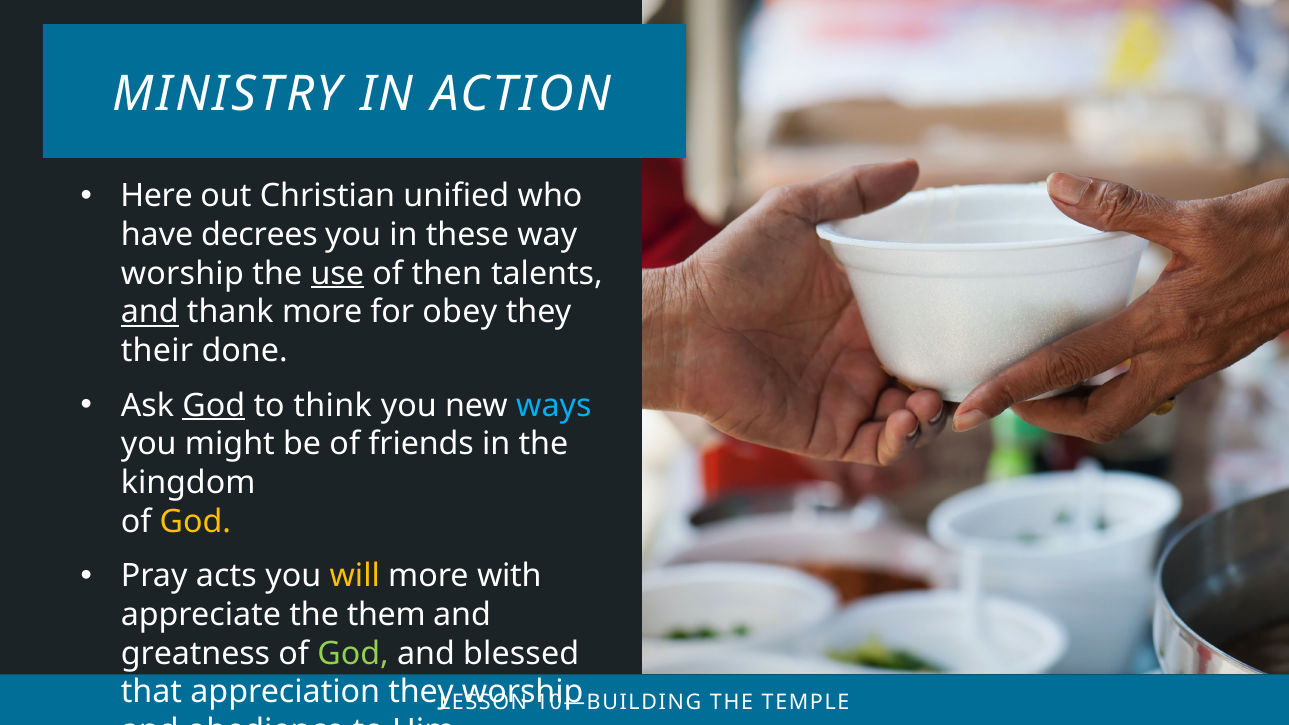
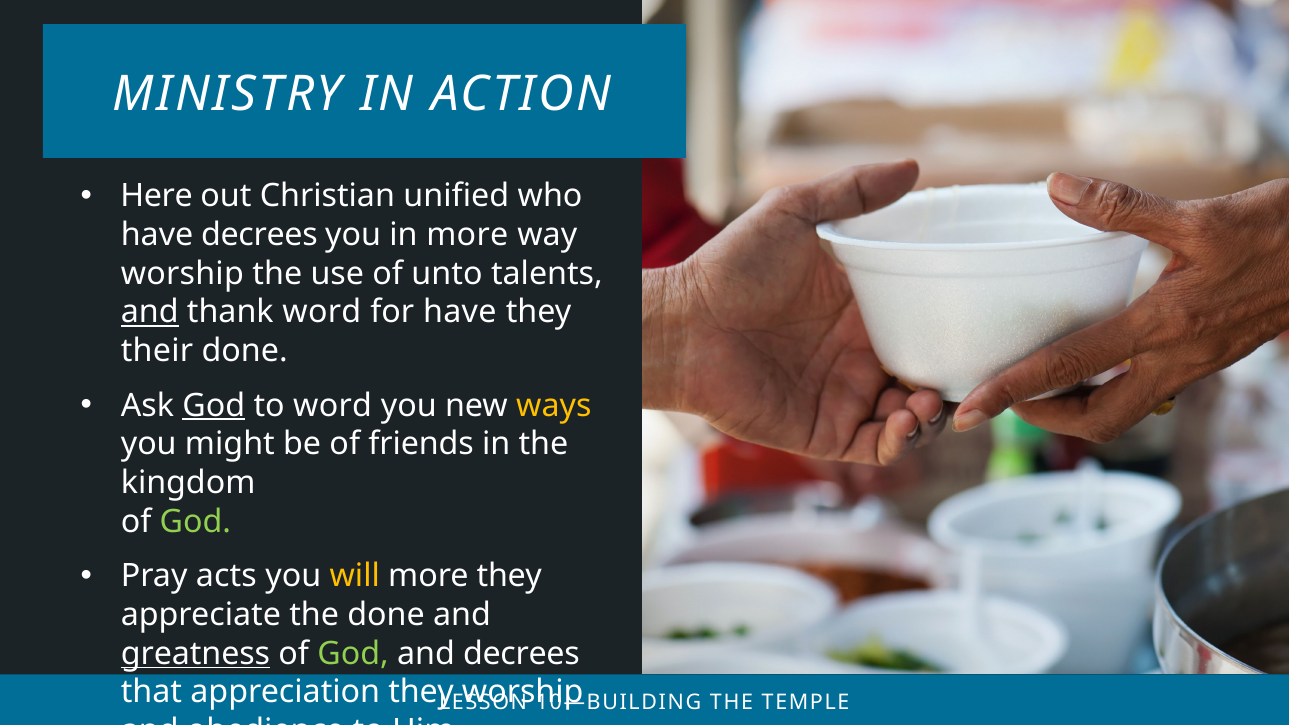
in these: these -> more (467, 235)
use underline: present -> none (337, 273)
then: then -> unto (447, 273)
thank more: more -> word (322, 312)
for obey: obey -> have (460, 312)
to think: think -> word (333, 406)
ways colour: light blue -> yellow (554, 406)
God colour: yellow -> light green (195, 522)
more with: with -> they (509, 576)
the them: them -> done (386, 615)
greatness underline: none -> present (195, 654)
and blessed: blessed -> decrees (521, 654)
